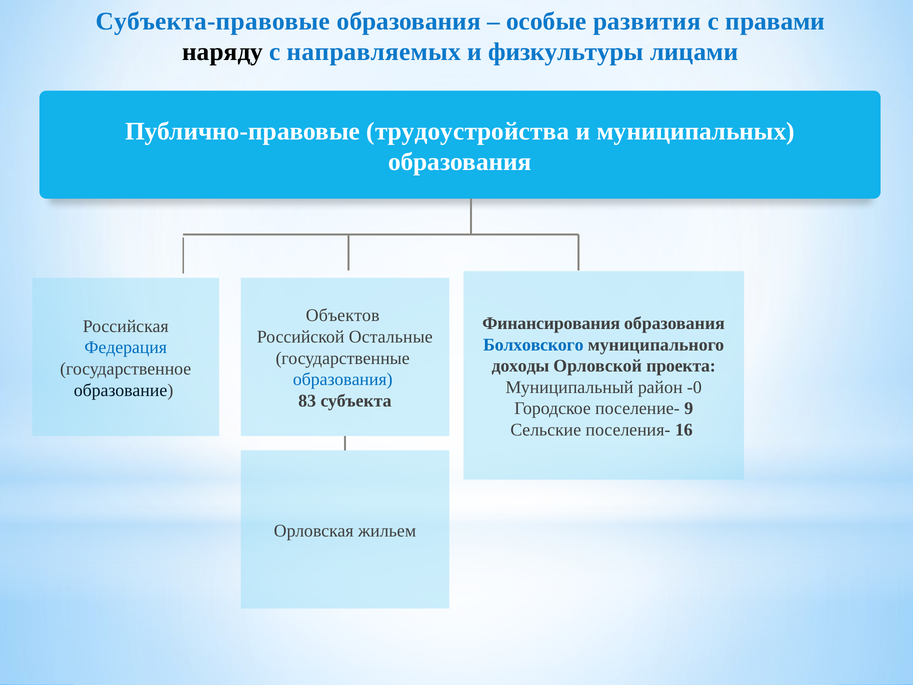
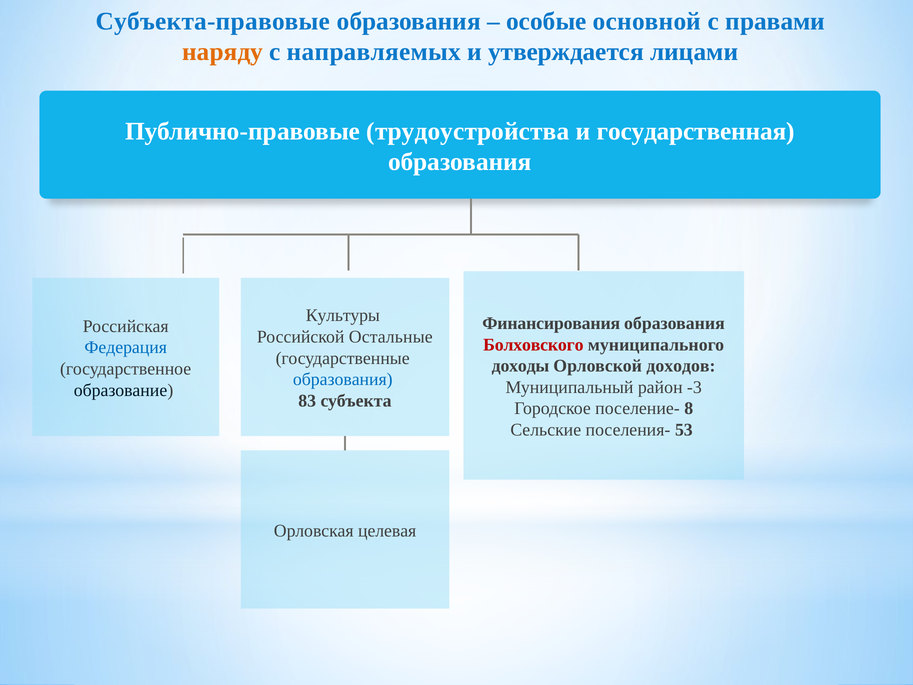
развития: развития -> основной (647, 22)
наряду colour: black -> orange (223, 52)
физкультуры: физкультуры -> утверждается (566, 52)
муниципальных: муниципальных -> государственная (696, 131)
Объектов: Объектов -> Культуры (343, 315)
Болховского colour: blue -> red (533, 345)
проекта: проекта -> доходов (681, 366)
-0: -0 -> -3 (694, 387)
9: 9 -> 8 (689, 408)
16: 16 -> 53 (684, 430)
жильем: жильем -> целевая (387, 531)
